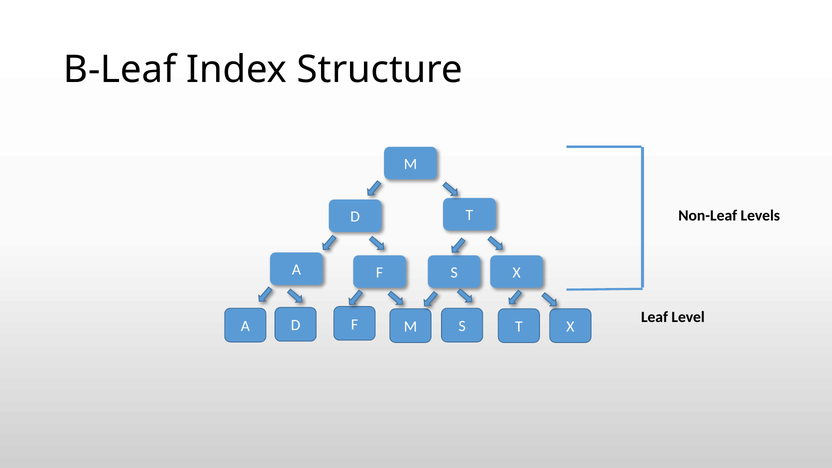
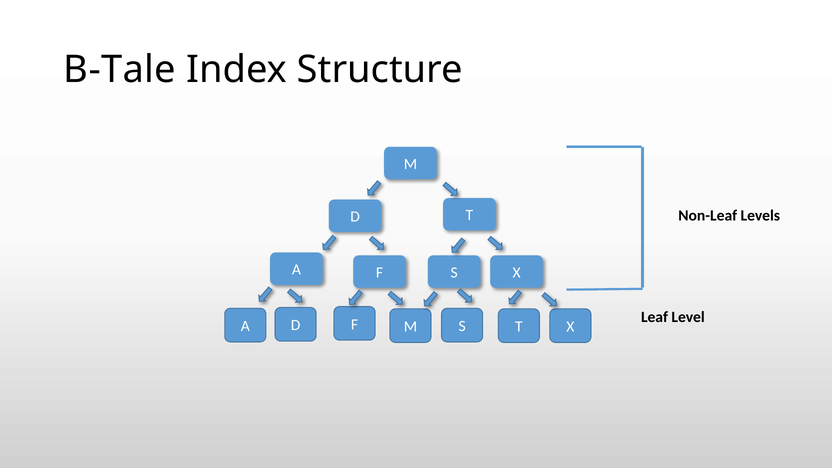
B-Leaf: B-Leaf -> B-Tale (120, 70)
